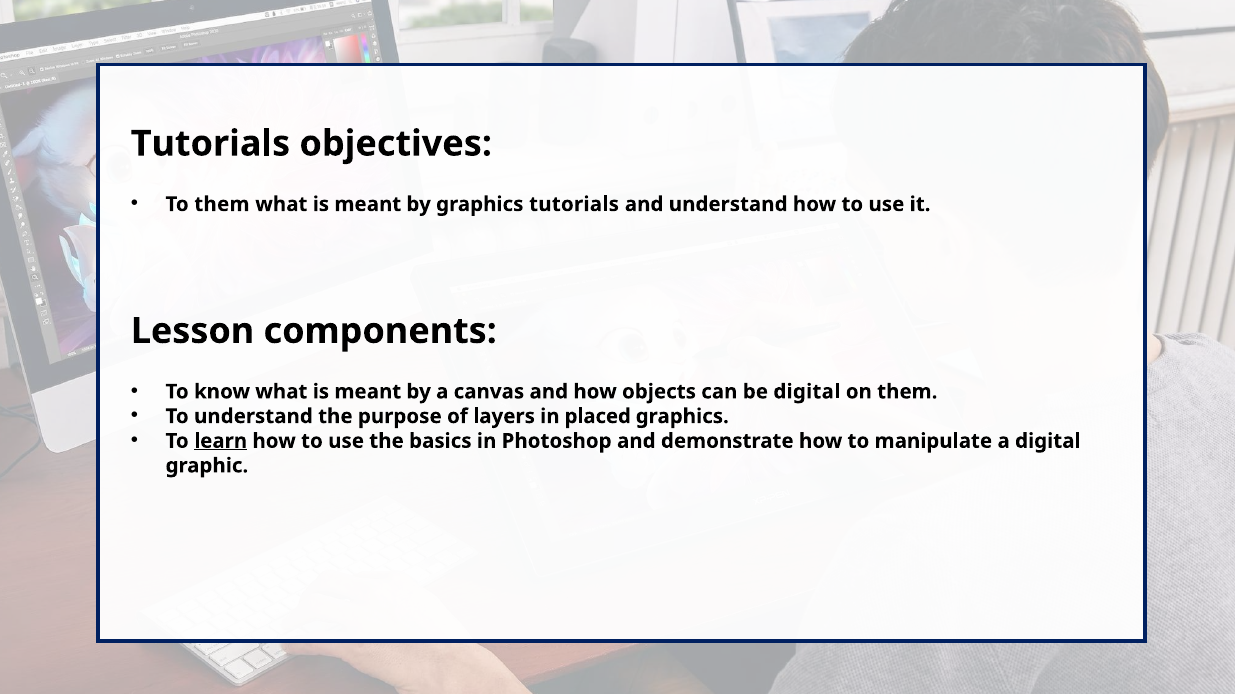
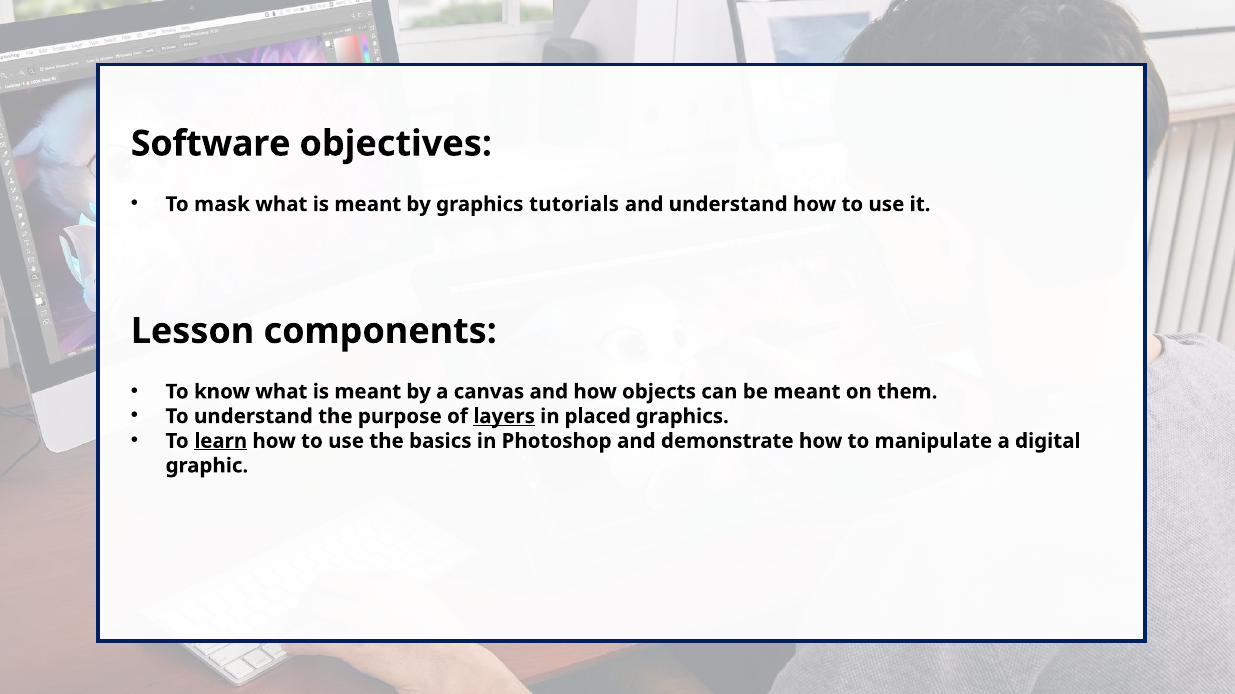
Tutorials: Tutorials -> Software (211, 144)
To them: them -> mask (222, 204)
be digital: digital -> meant (807, 392)
layers underline: none -> present (504, 417)
